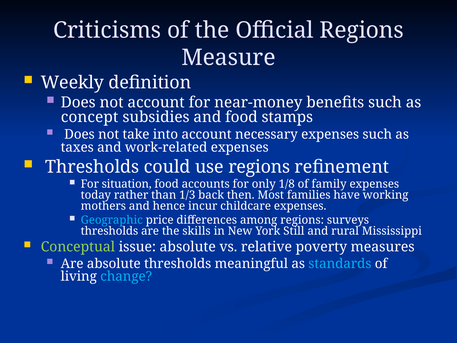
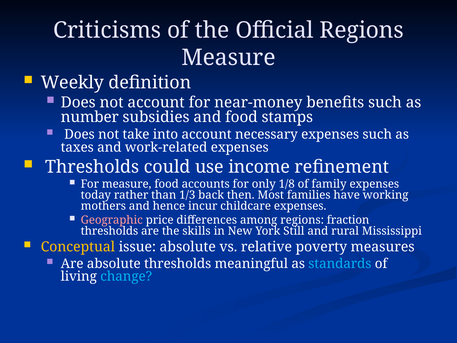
concept: concept -> number (90, 117)
use regions: regions -> income (259, 167)
For situation: situation -> measure (127, 184)
Geographic colour: light blue -> pink (112, 220)
surveys: surveys -> fraction (348, 220)
Conceptual colour: light green -> yellow (78, 247)
